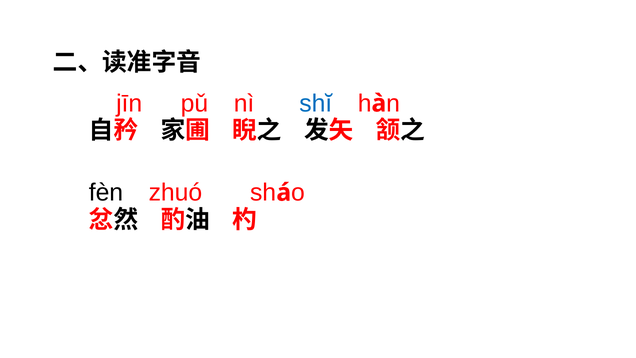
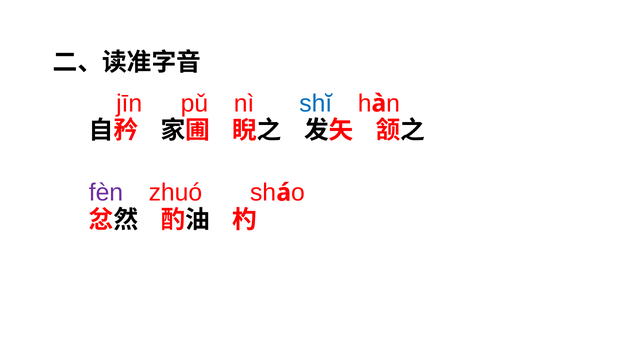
fèn colour: black -> purple (106, 192)
